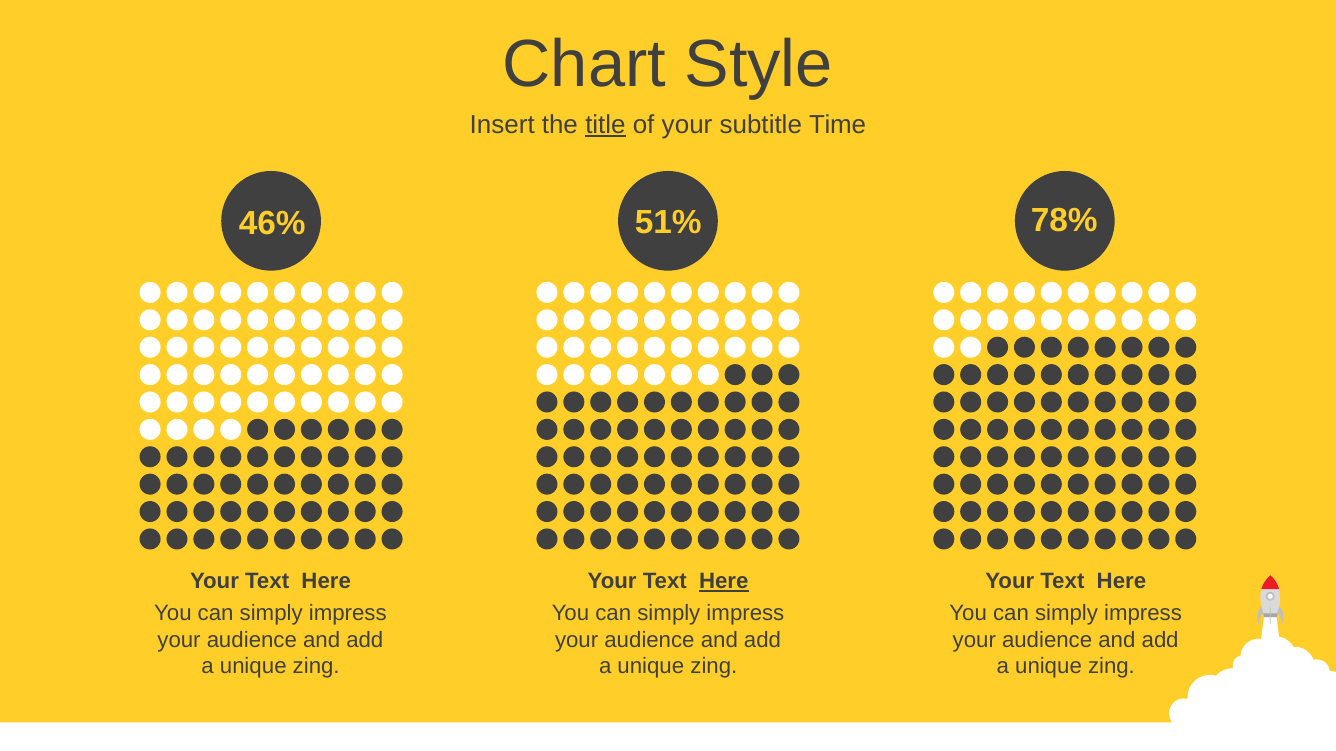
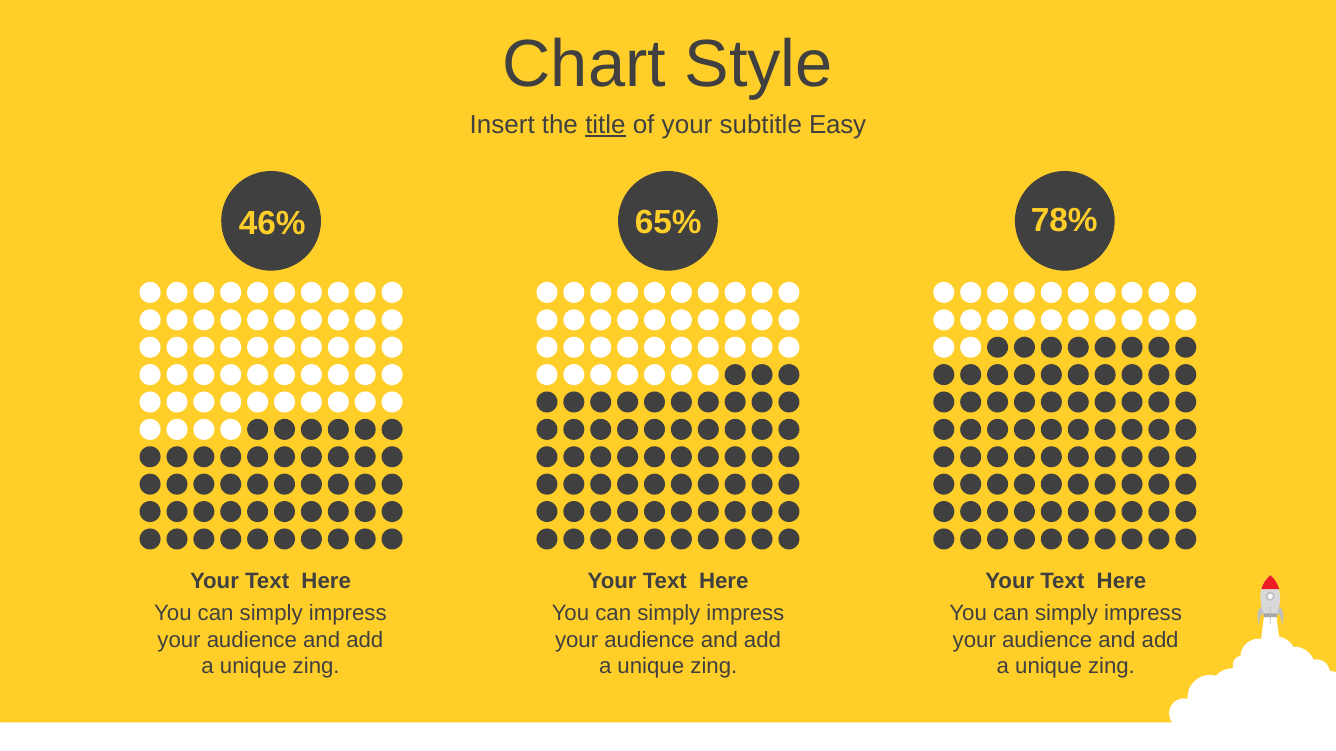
Time: Time -> Easy (838, 125)
51%: 51% -> 65% (668, 222)
Here underline: present -> none (724, 582)
